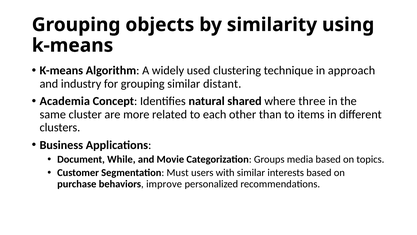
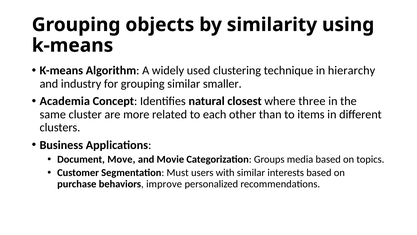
approach: approach -> hierarchy (352, 70)
distant: distant -> smaller (222, 84)
shared: shared -> closest (245, 101)
While: While -> Move (121, 159)
